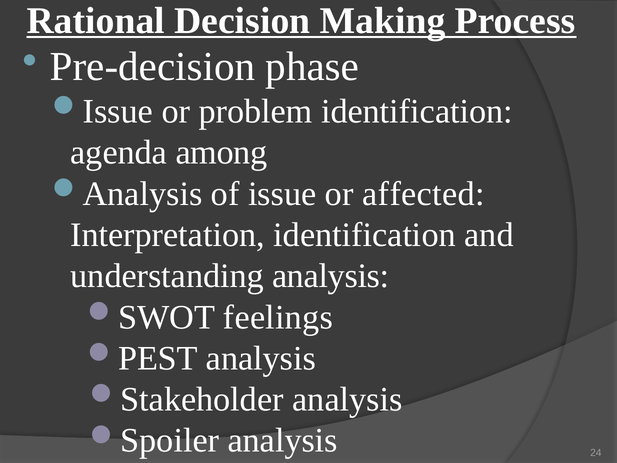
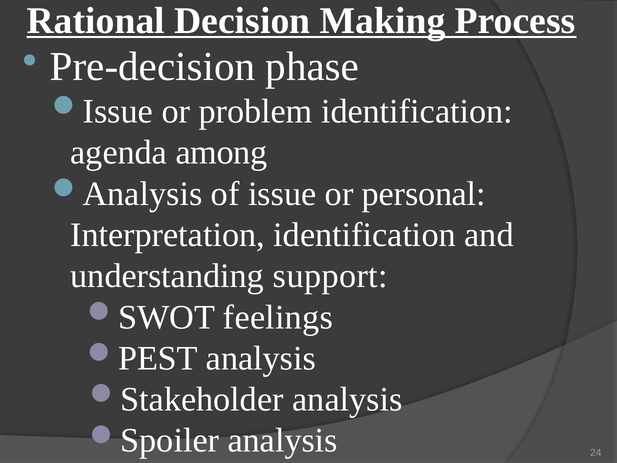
affected: affected -> personal (424, 194)
understanding analysis: analysis -> support (330, 276)
